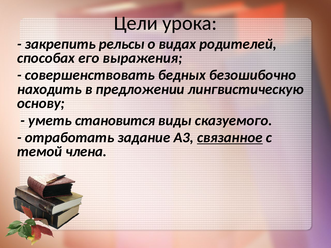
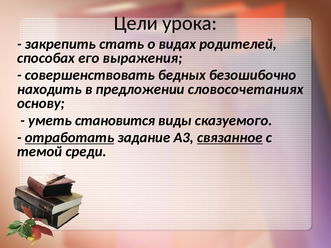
рельсы: рельсы -> стать (122, 44)
лингвистическую: лингвистическую -> словосочетаниях (246, 89)
отработать underline: none -> present (70, 138)
члена: члена -> среди (86, 152)
